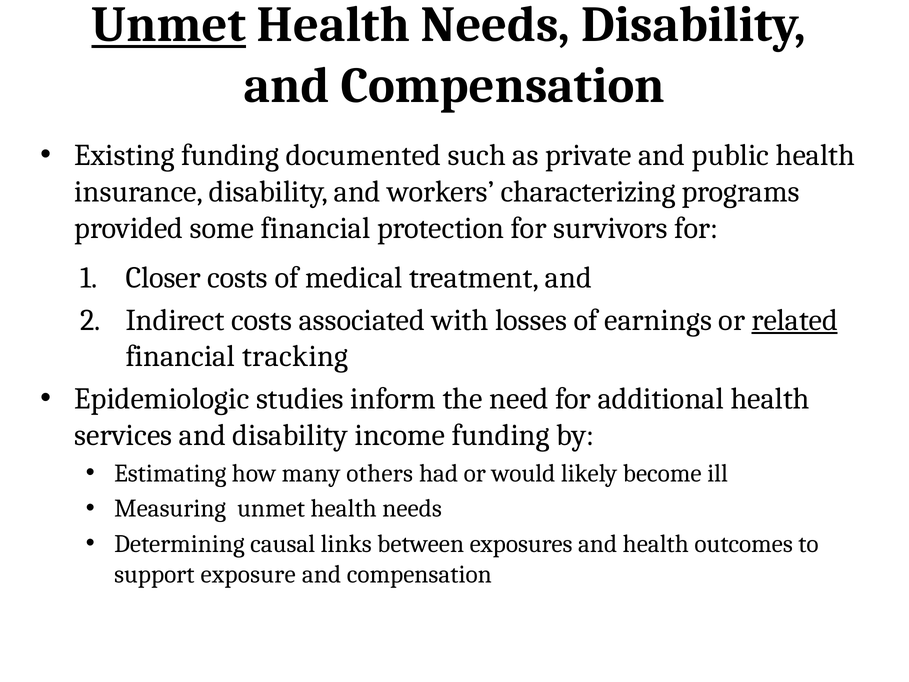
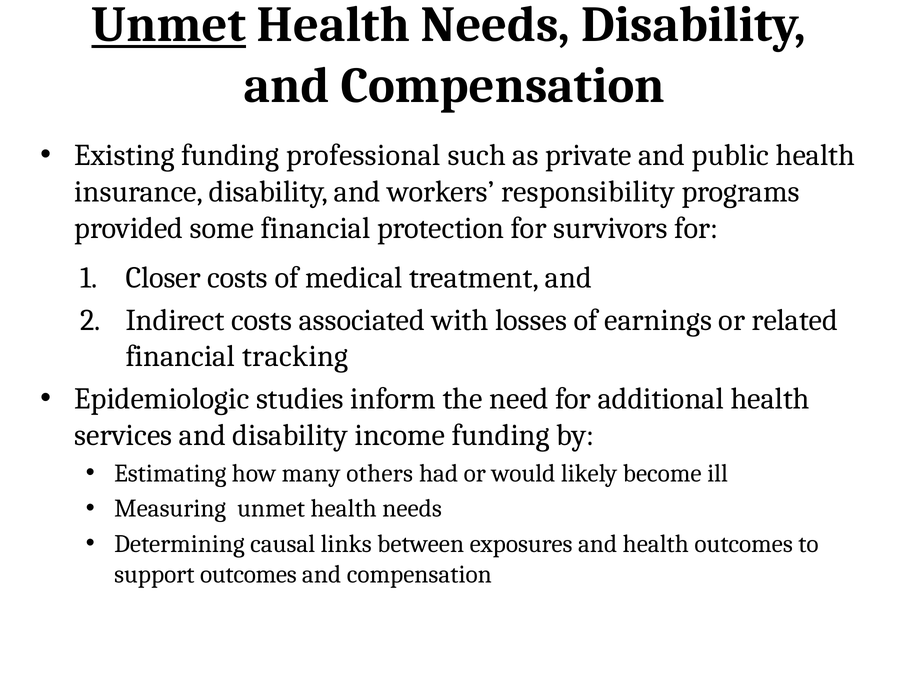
documented: documented -> professional (363, 155)
characterizing: characterizing -> responsibility (588, 192)
related underline: present -> none (795, 320)
support exposure: exposure -> outcomes (248, 574)
